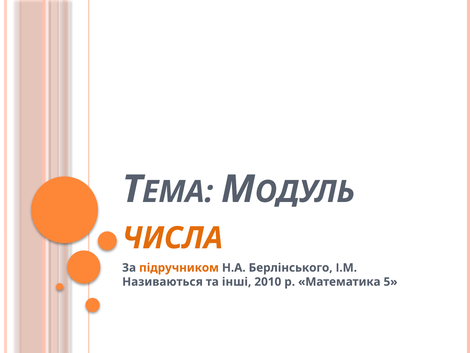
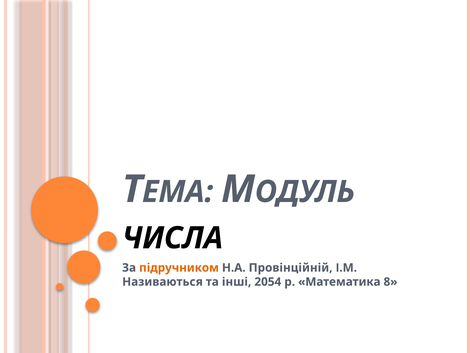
ЧИСЛА colour: orange -> black (173, 238)
Берлінського: Берлінського -> Провінційній (291, 267)
2010: 2010 -> 2054 (268, 281)
5: 5 -> 8 (391, 281)
